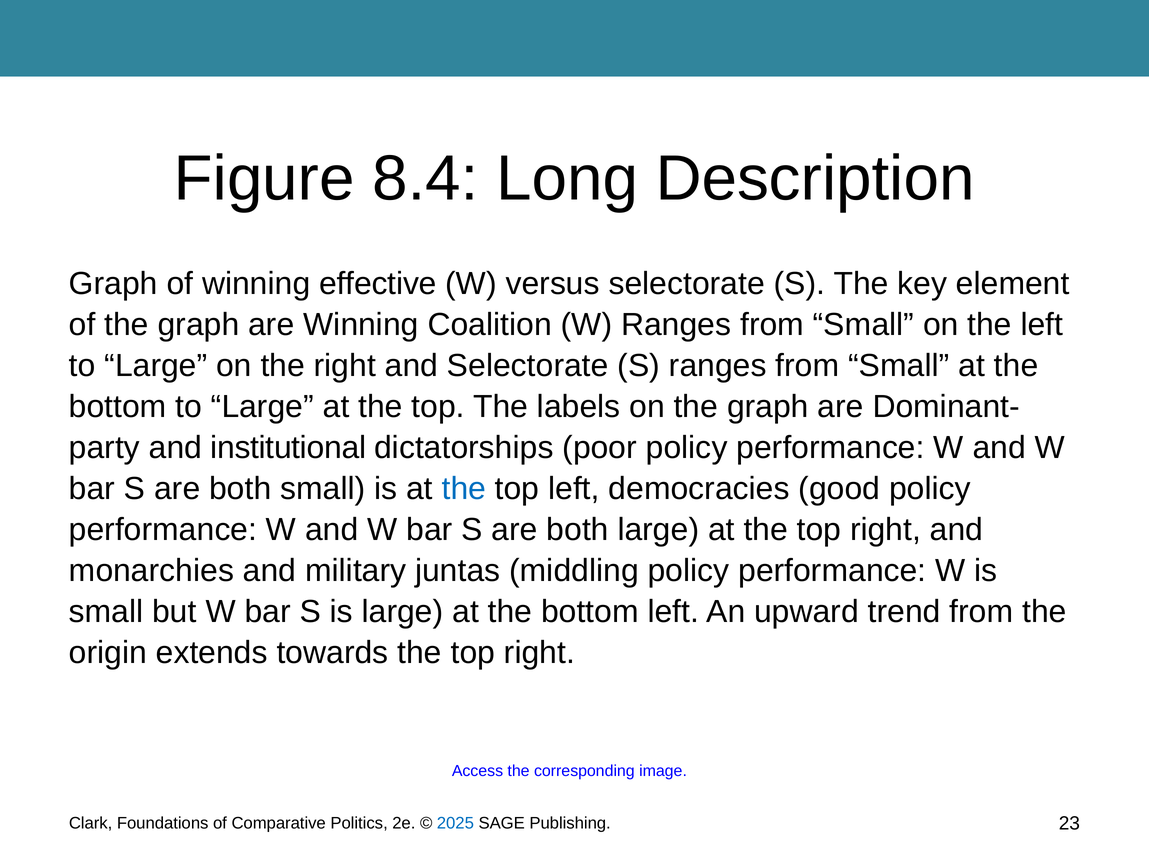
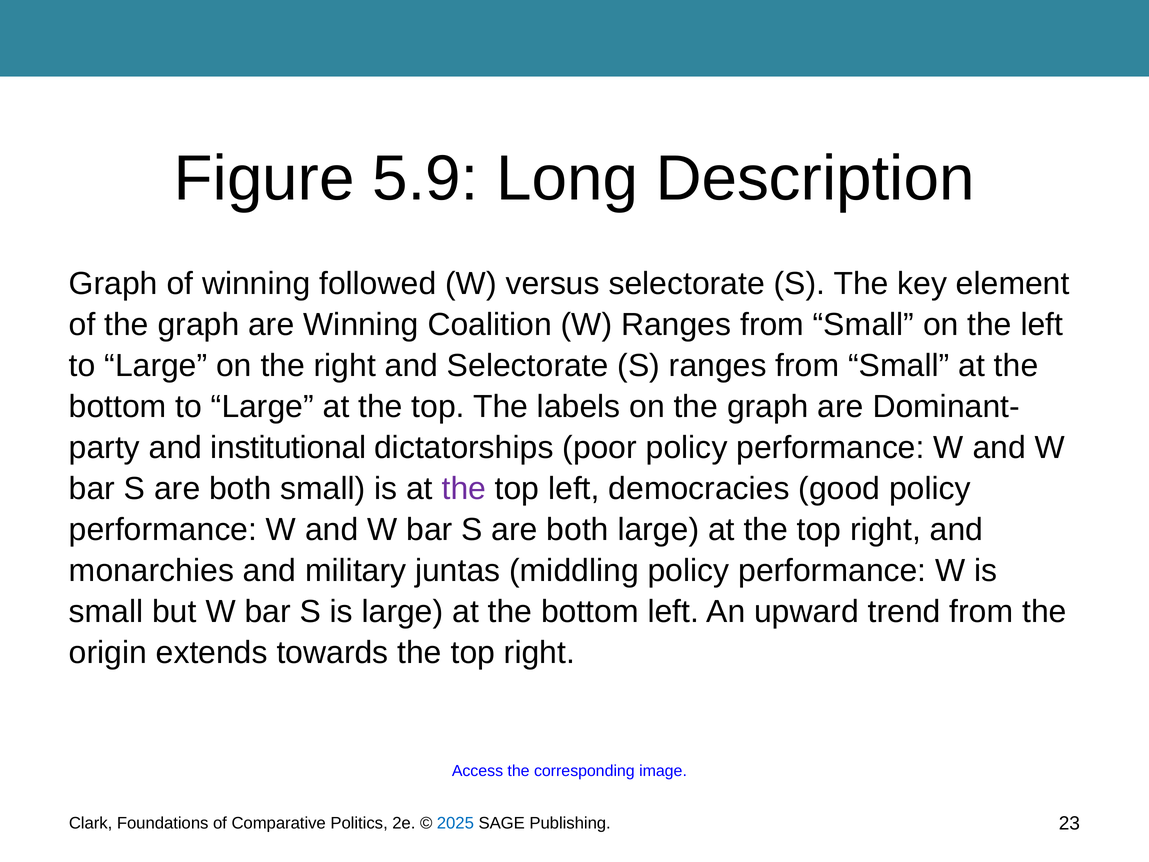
8.4: 8.4 -> 5.9 (425, 179)
effective: effective -> followed (378, 283)
the colour: blue -> purple (464, 488)
